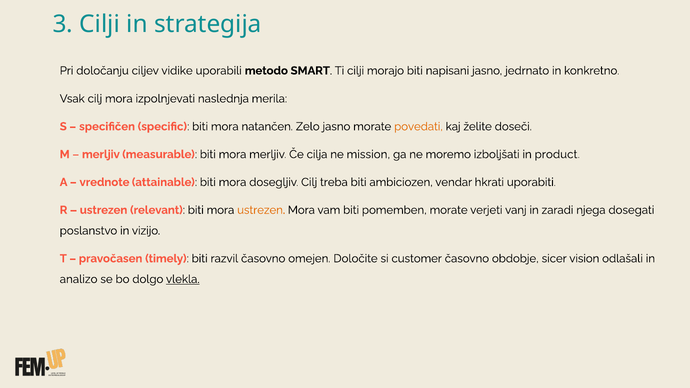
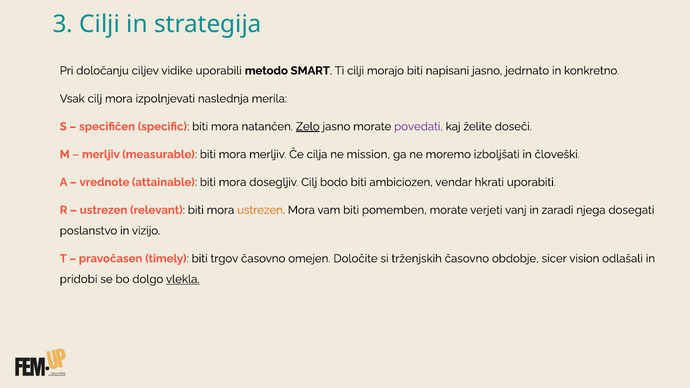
Zelo underline: none -> present (308, 127)
povedati colour: orange -> purple (419, 127)
product: product -> človeški (557, 154)
treba: treba -> bodo (334, 182)
razvil: razvil -> trgov (224, 259)
customer: customer -> trženjskih (417, 259)
analizo: analizo -> pridobi (79, 279)
